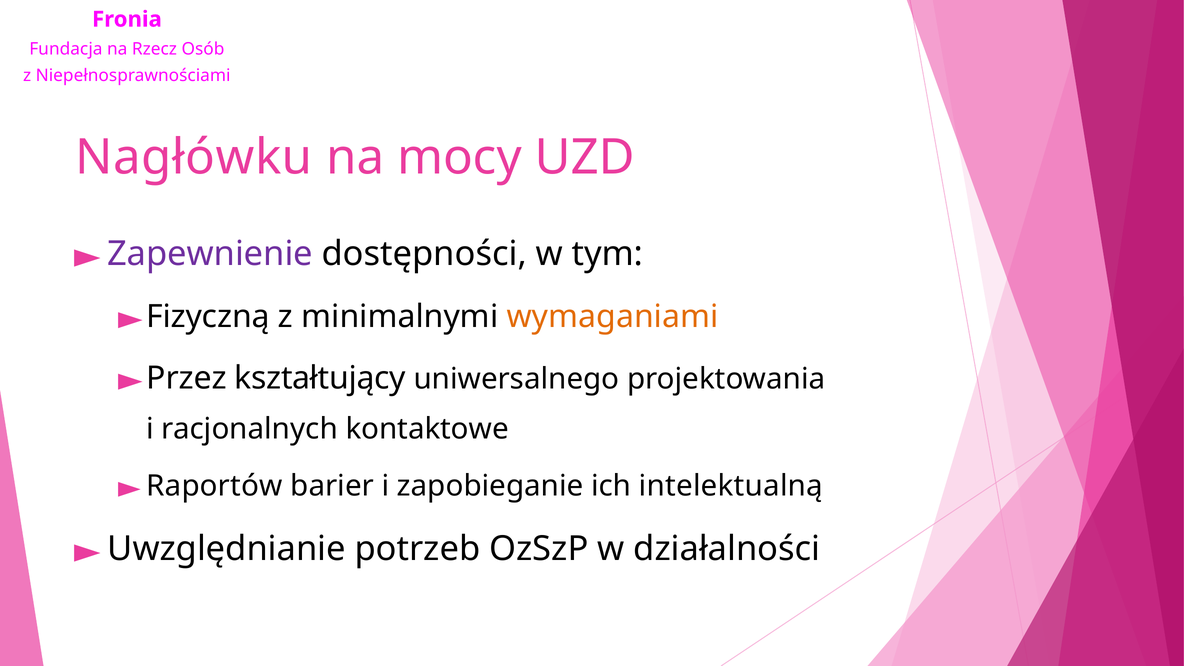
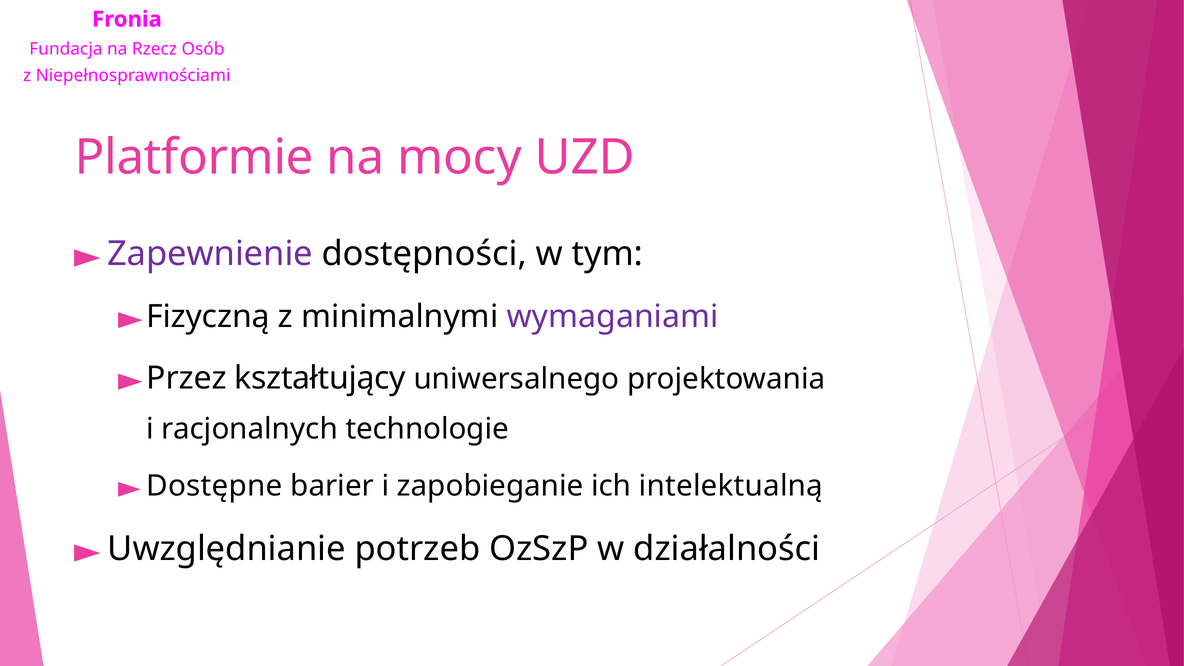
Nagłówku: Nagłówku -> Platformie (194, 157)
wymaganiami colour: orange -> purple (613, 317)
kontaktowe: kontaktowe -> technologie (427, 429)
Raportów: Raportów -> Dostępne (214, 486)
